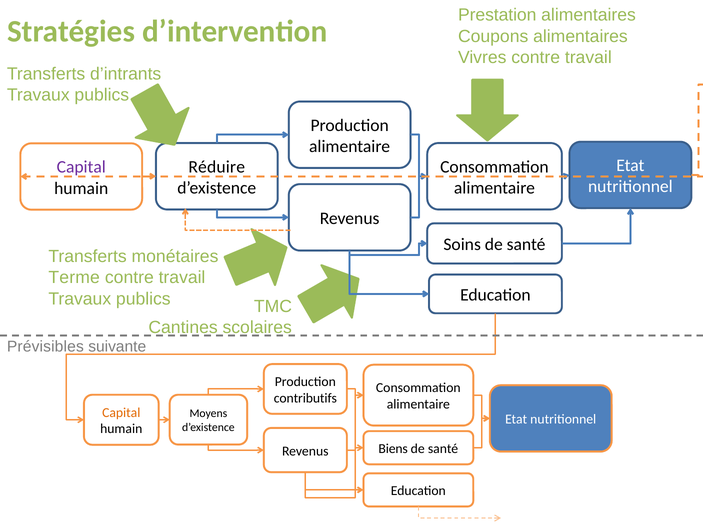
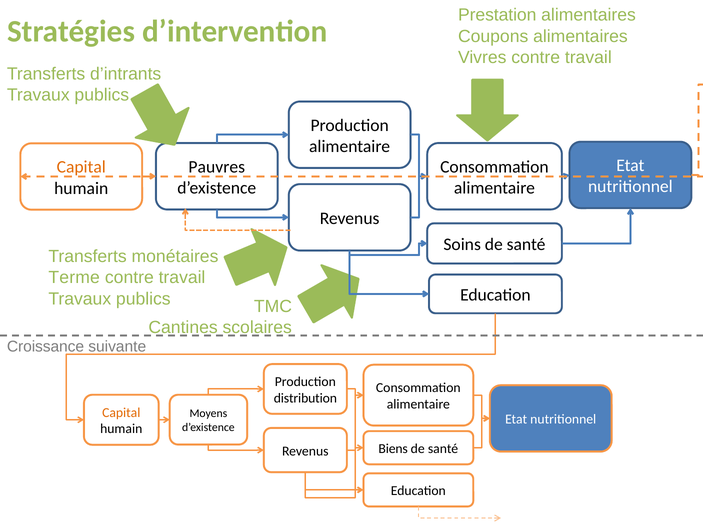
Réduire: Réduire -> Pauvres (217, 167)
Capital colour: purple -> orange (81, 167)
Prévisibles: Prévisibles -> Croissance (45, 347)
contributifs: contributifs -> distribution (305, 398)
